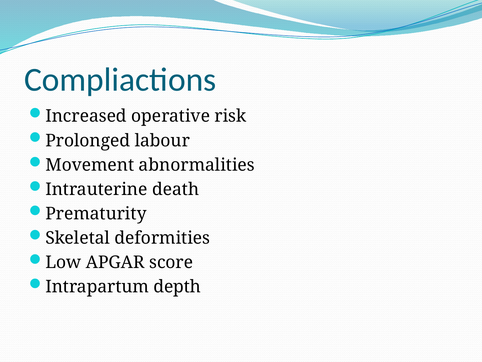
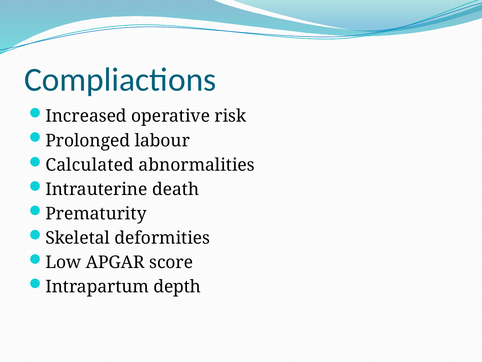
Movement: Movement -> Calculated (90, 165)
